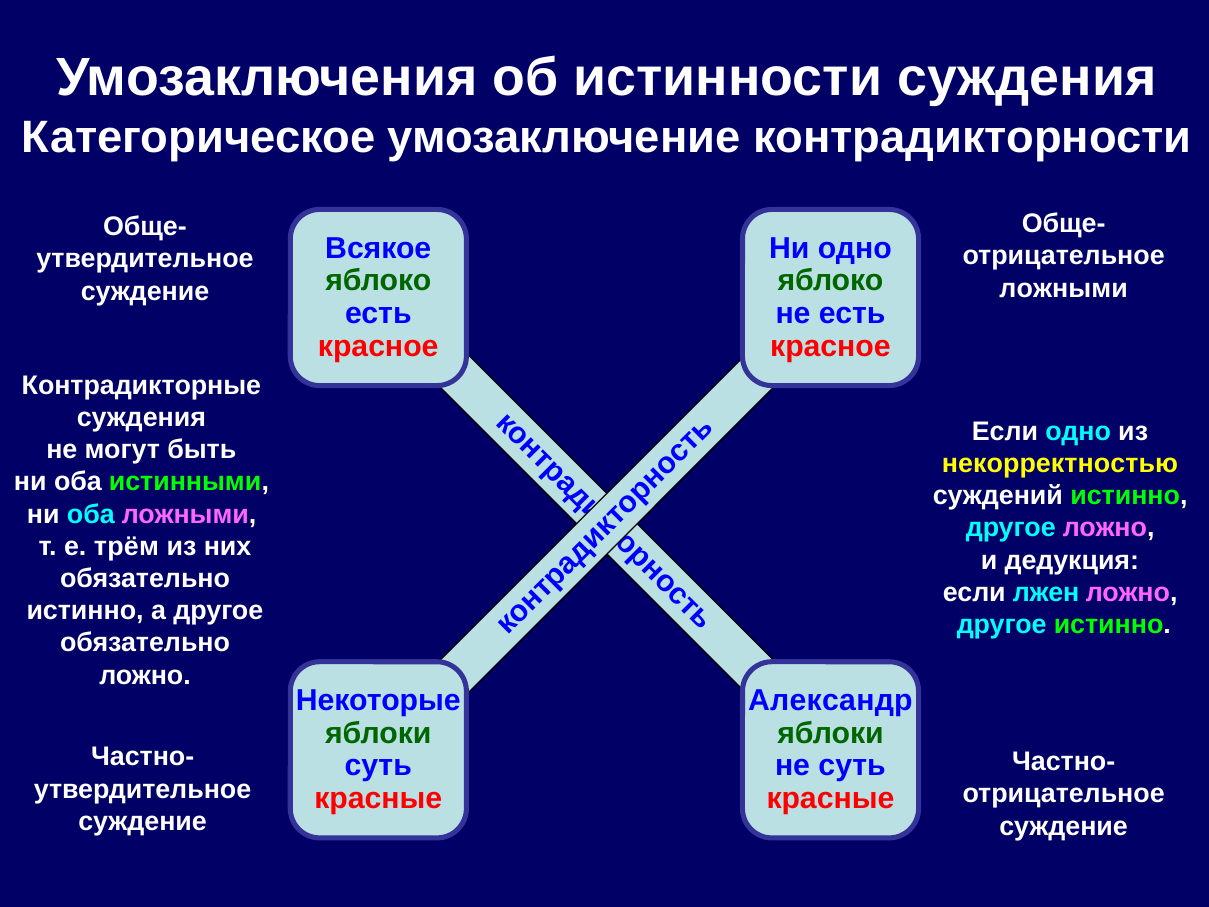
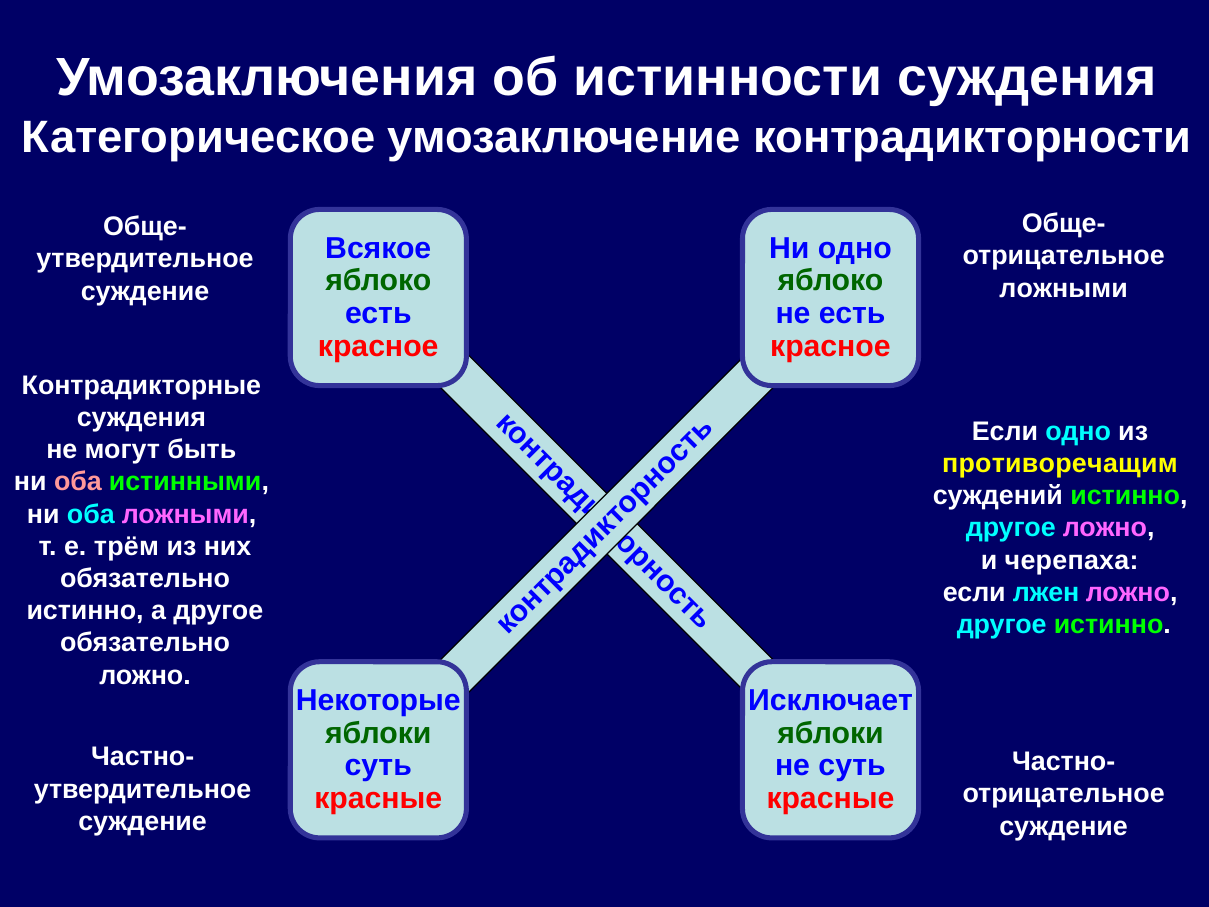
некорректностью: некорректностью -> противоречащим (1060, 463)
оба colour: white -> pink (78, 482)
дедукция: дедукция -> черепаха (1072, 560)
Александр: Александр -> Исключает (830, 700)
